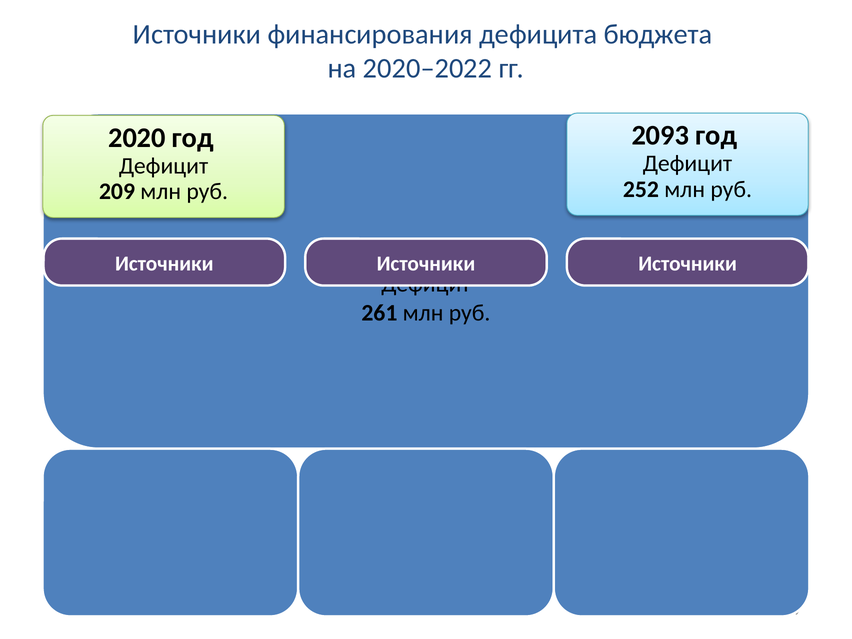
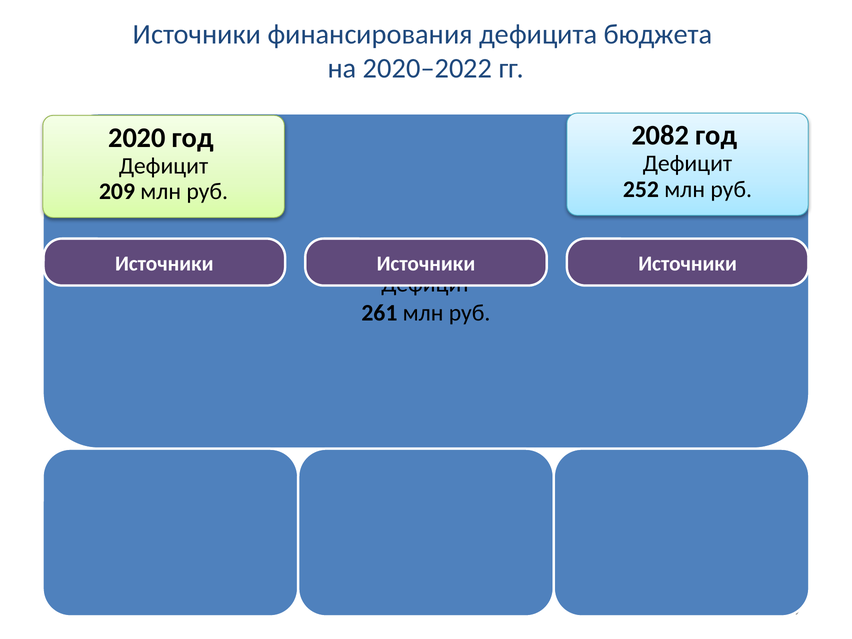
2093: 2093 -> 2082 (660, 136)
